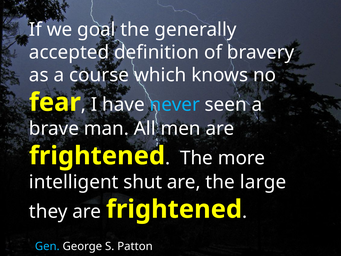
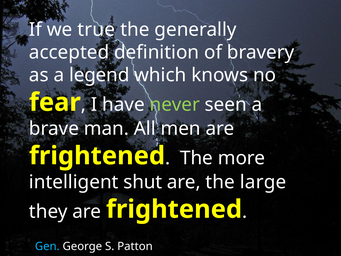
goal: goal -> true (96, 30)
course: course -> legend (99, 75)
never colour: light blue -> light green (175, 104)
